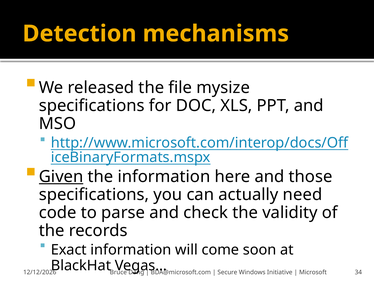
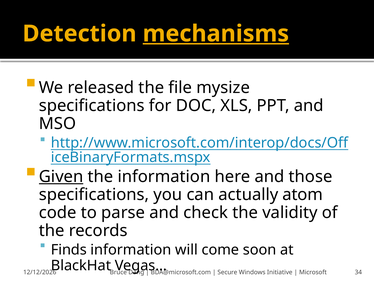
mechanisms underline: none -> present (216, 34)
need: need -> atom (303, 194)
Exact: Exact -> Finds (69, 249)
